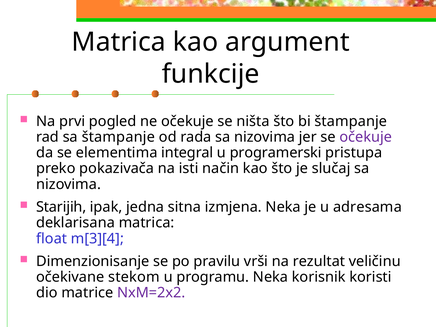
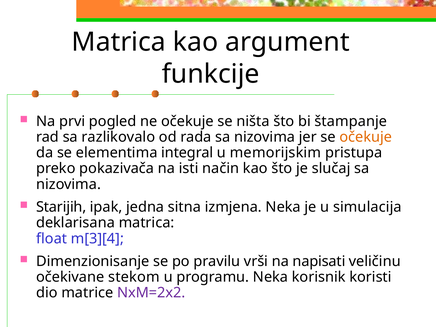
sa štampanje: štampanje -> razlikovalo (118, 137)
očekuje colour: purple -> orange (366, 137)
programerski: programerski -> memorijskim (276, 153)
adresama: adresama -> simulacija (367, 207)
rezultat: rezultat -> napisati (319, 261)
